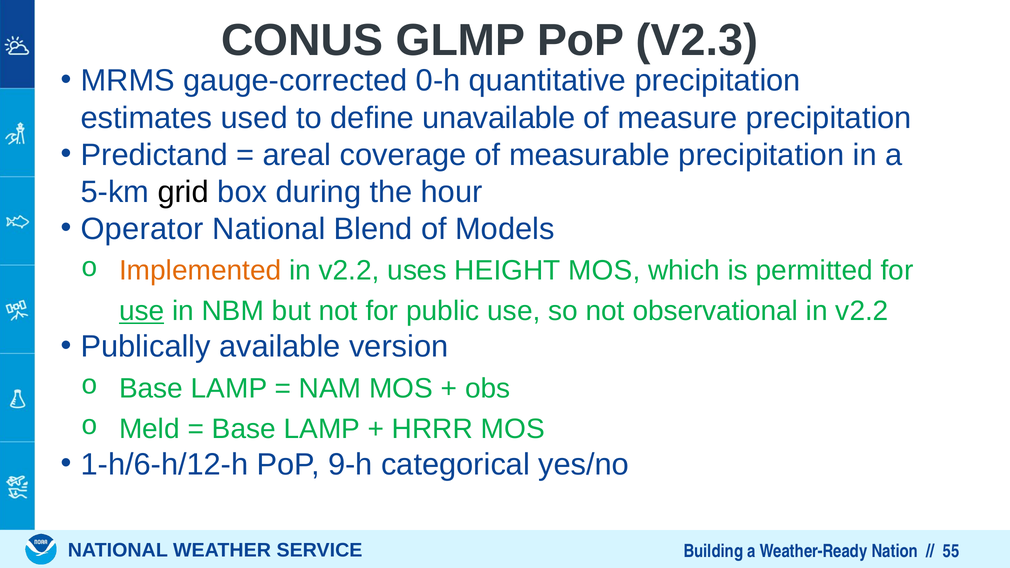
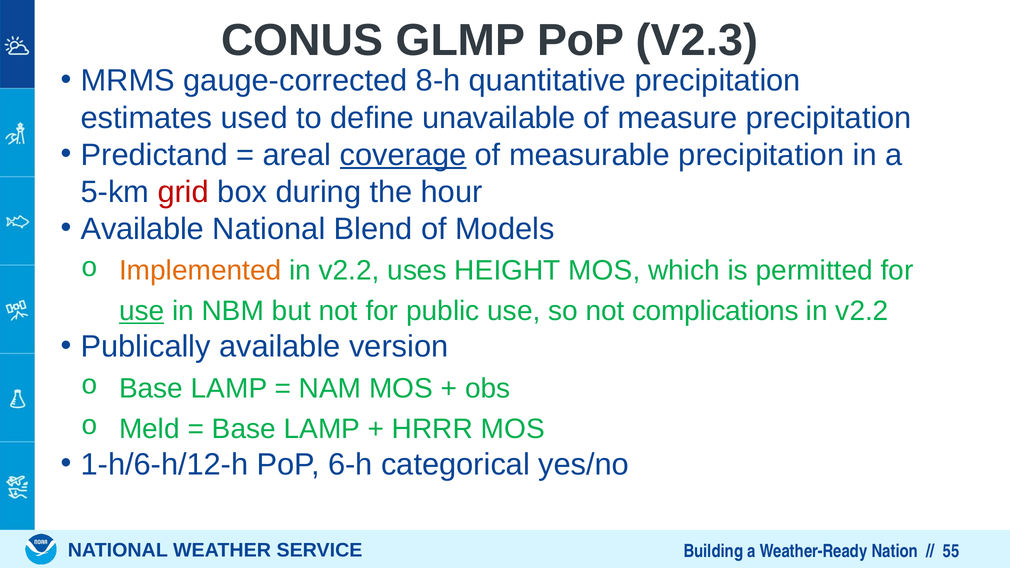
0-h: 0-h -> 8-h (438, 81)
coverage underline: none -> present (403, 155)
grid colour: black -> red (183, 192)
Operator: Operator -> Available (142, 229)
observational: observational -> complications (715, 311)
9-h: 9-h -> 6-h (350, 465)
